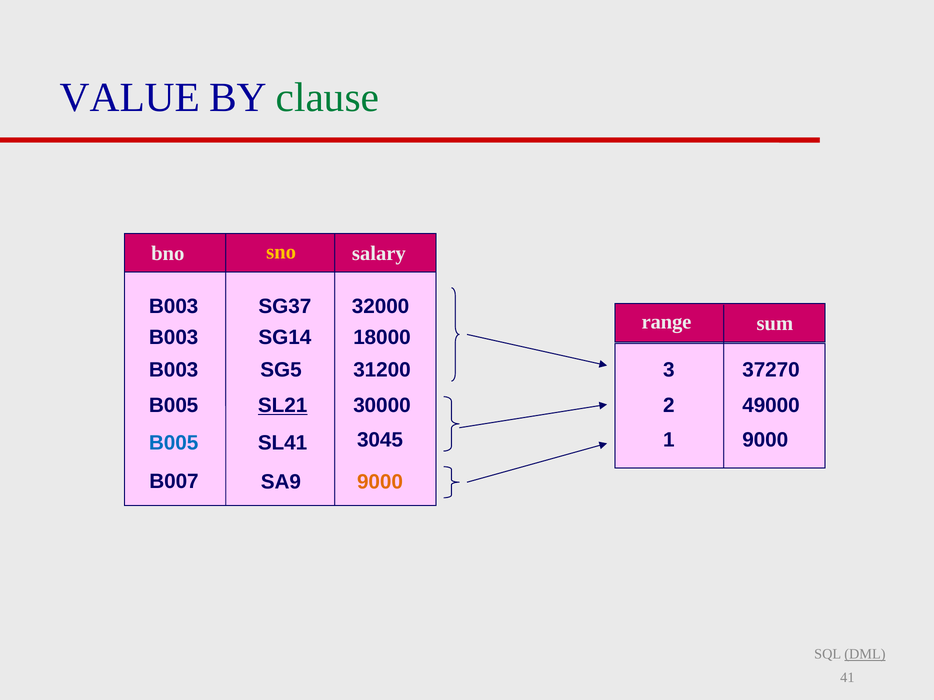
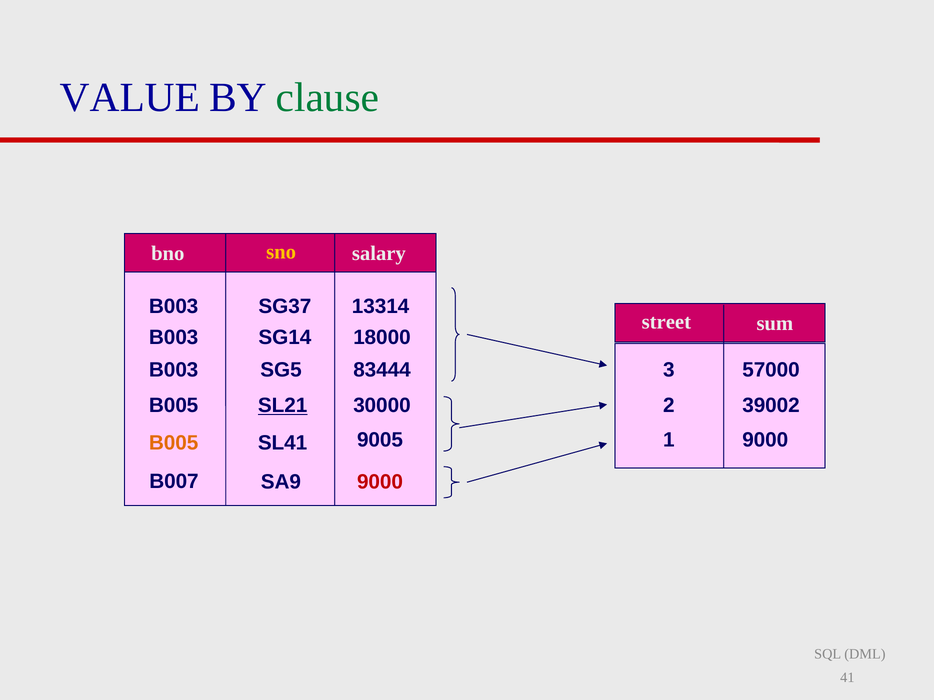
32000: 32000 -> 13314 (381, 306)
range: range -> street (666, 322)
31200: 31200 -> 83444 (382, 370)
37270: 37270 -> 57000 (771, 370)
49000: 49000 -> 39002 (771, 406)
B005 colour: blue -> orange (174, 443)
3045: 3045 -> 9005 (380, 440)
9000 colour: orange -> red (380, 482)
DML underline: present -> none (865, 655)
